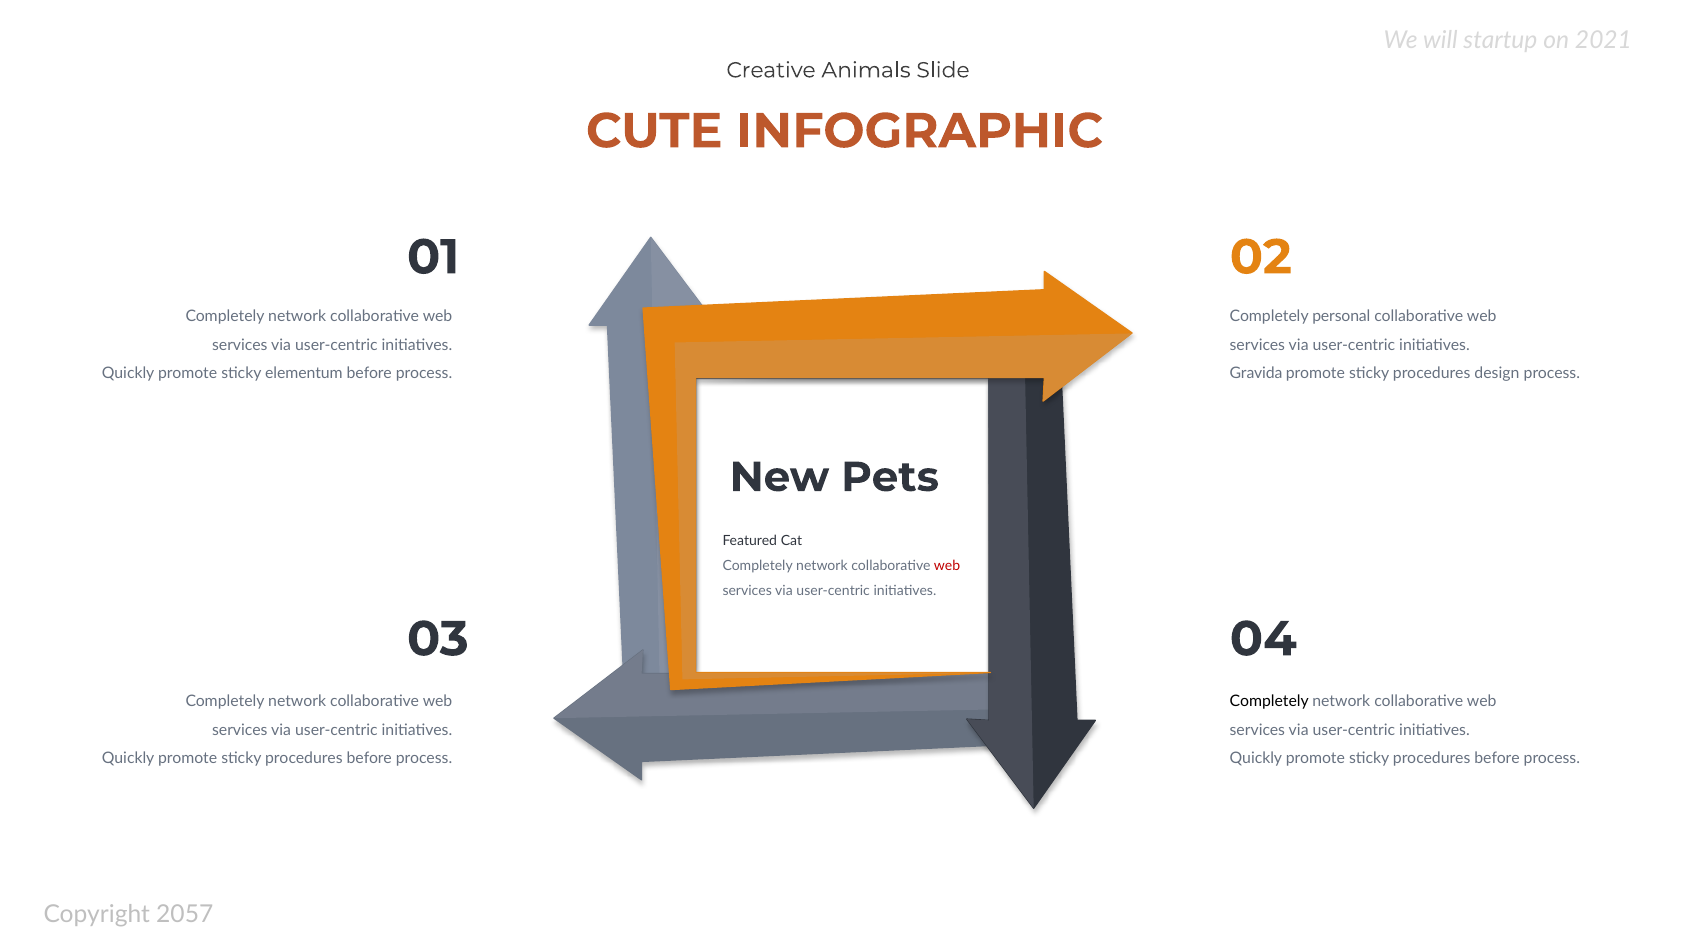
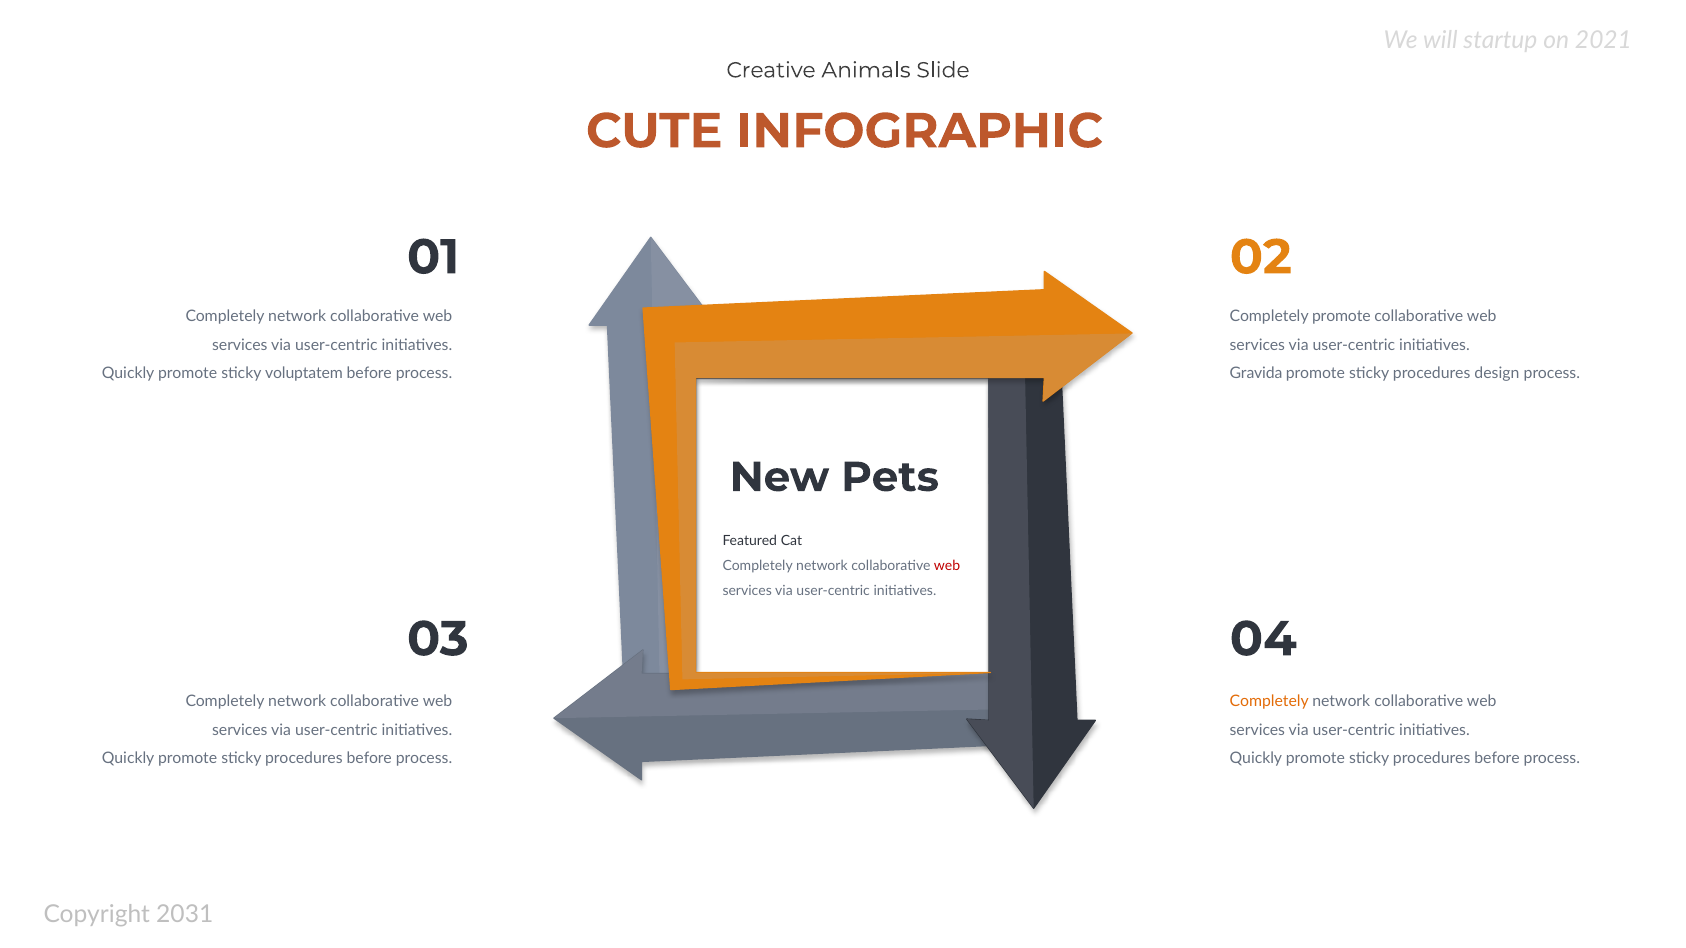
Completely personal: personal -> promote (1341, 317)
elementum: elementum -> voluptatem (304, 374)
Completely colour: black -> orange (1269, 702)
2057: 2057 -> 2031 (185, 915)
